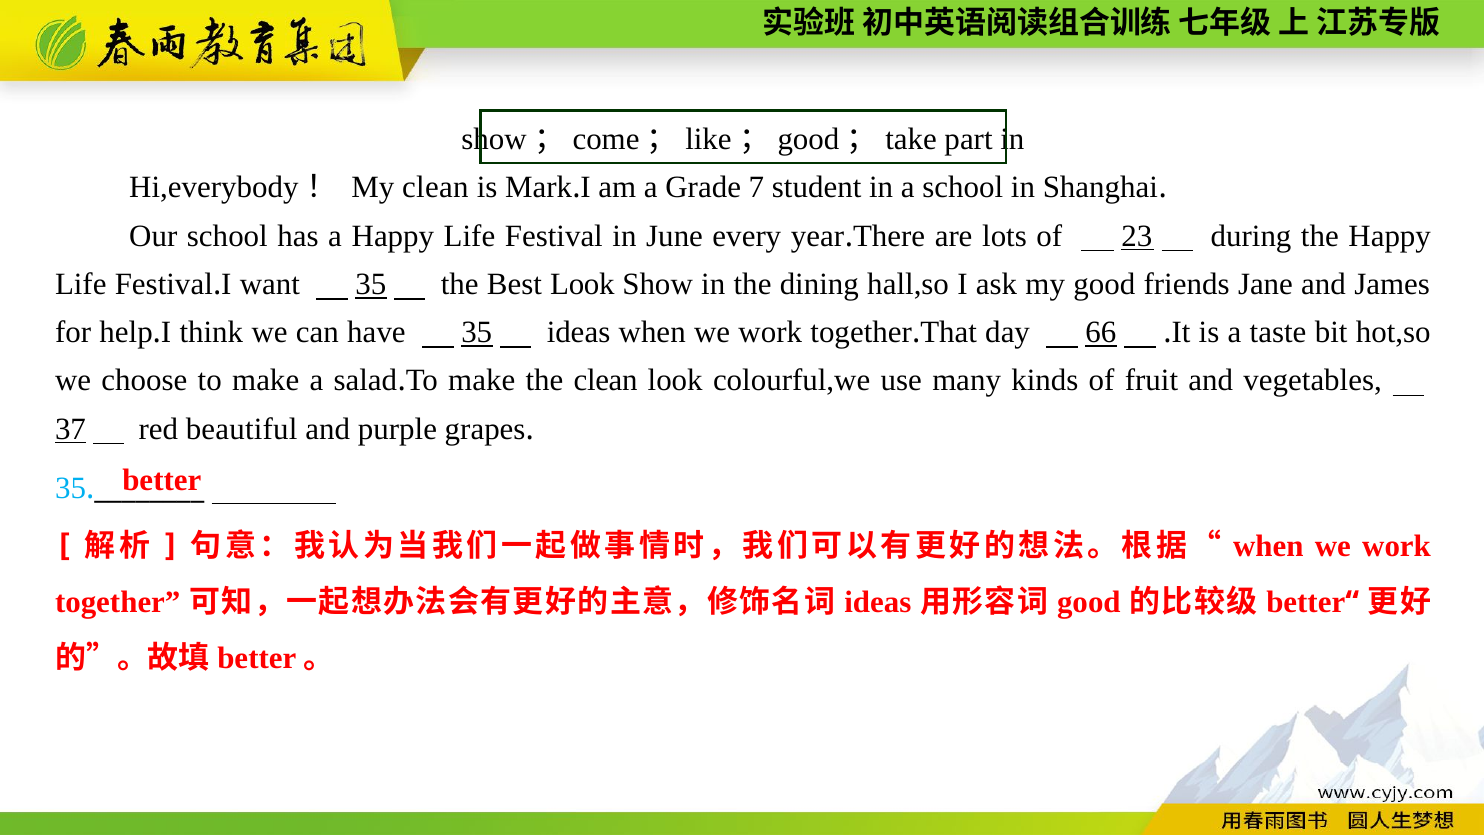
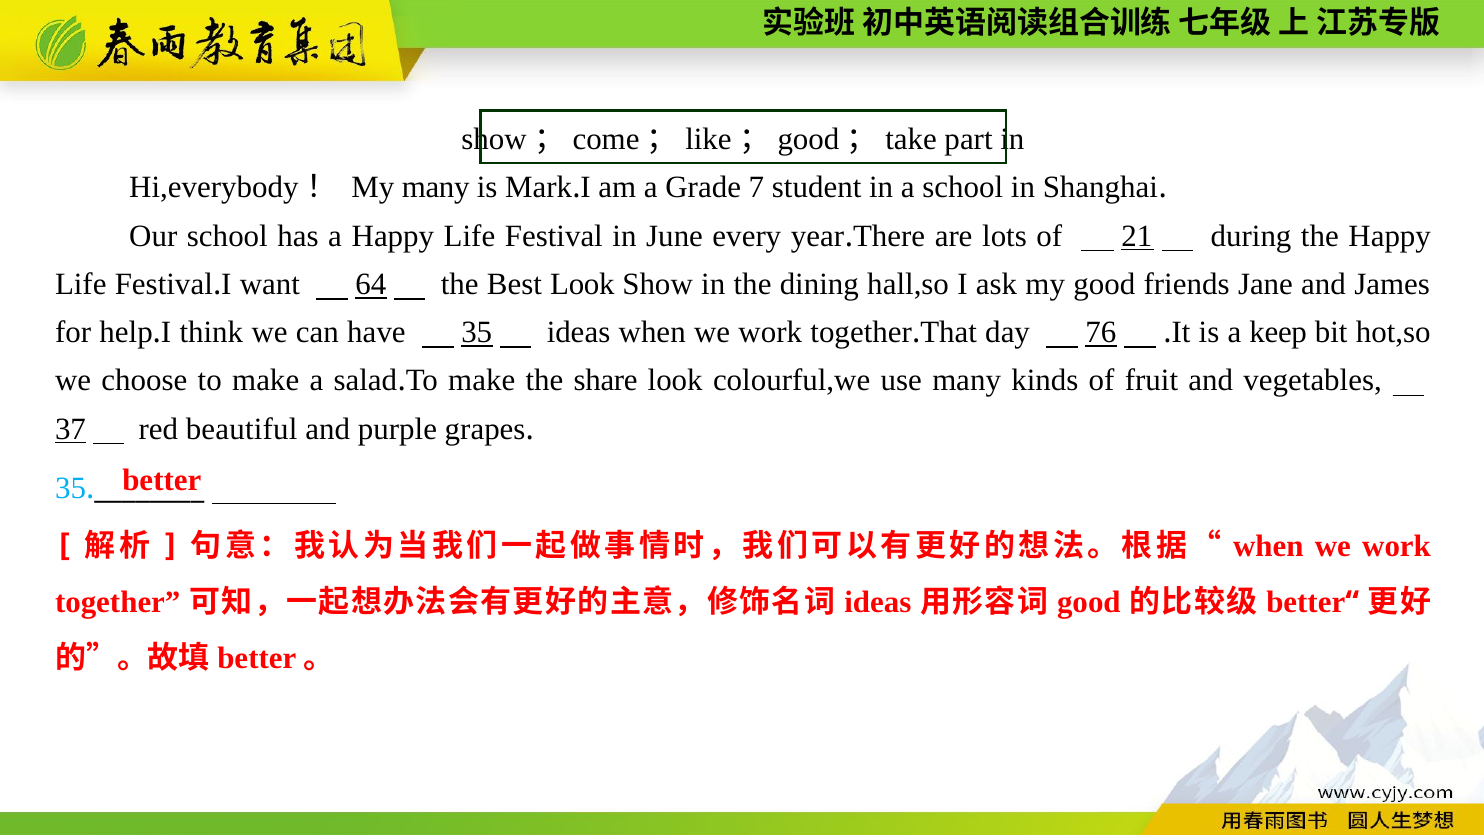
My clean: clean -> many (436, 188)
23: 23 -> 21 (1137, 236)
want 35: 35 -> 64 (371, 284)
66: 66 -> 76 (1101, 332)
taste: taste -> keep (1278, 332)
the clean: clean -> share (606, 381)
